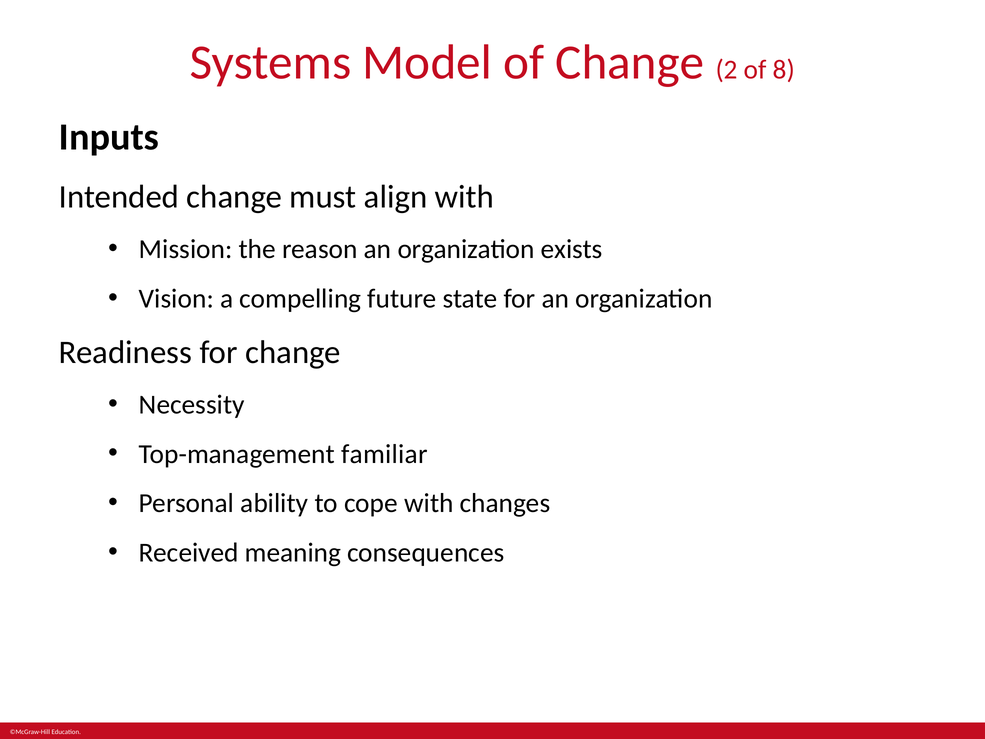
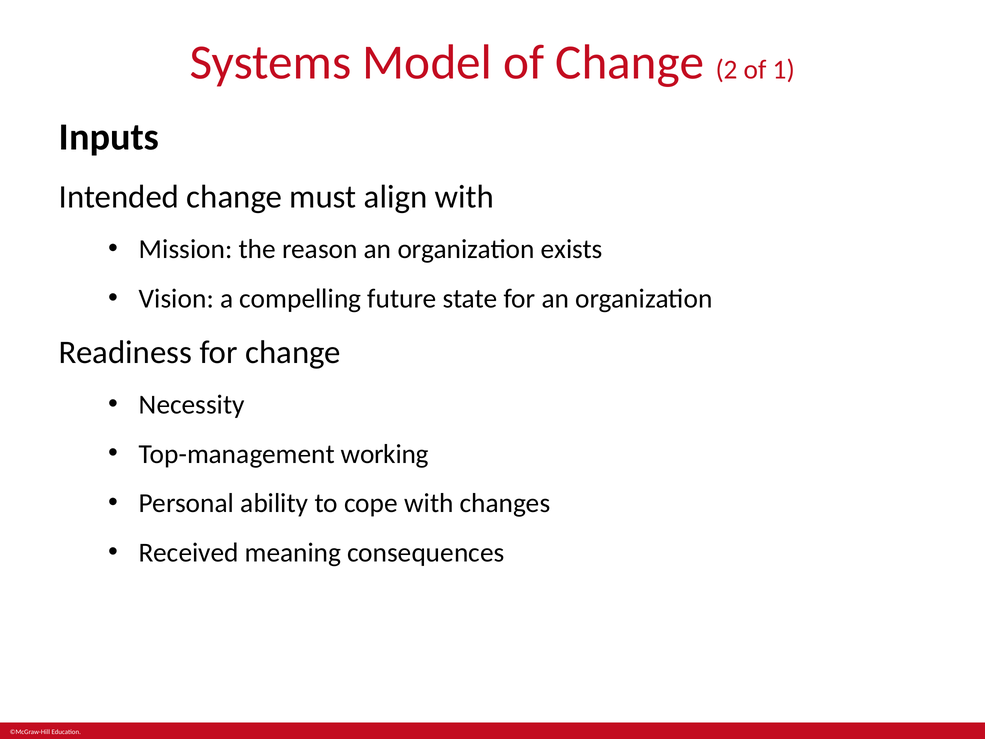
8: 8 -> 1 (784, 70)
familiar: familiar -> working (385, 454)
